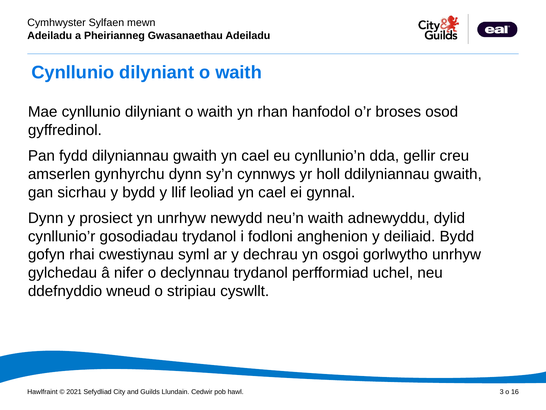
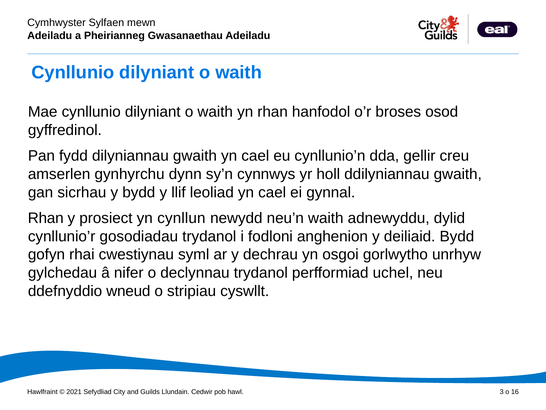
Dynn: Dynn -> Rhan (46, 218)
yn unrhyw: unrhyw -> cynllun (181, 218)
